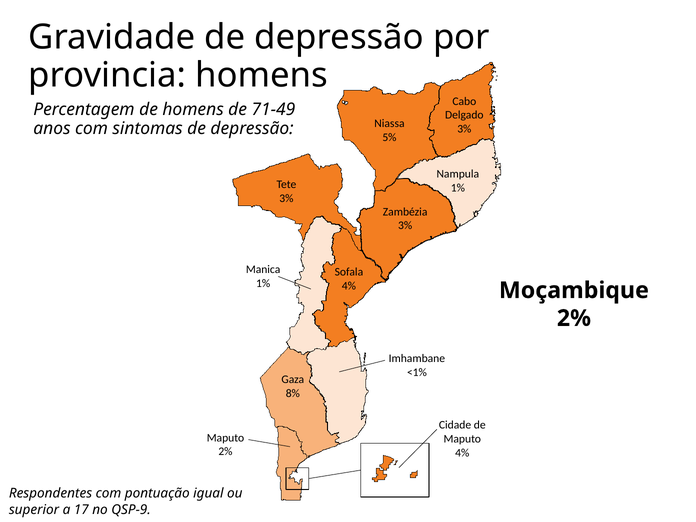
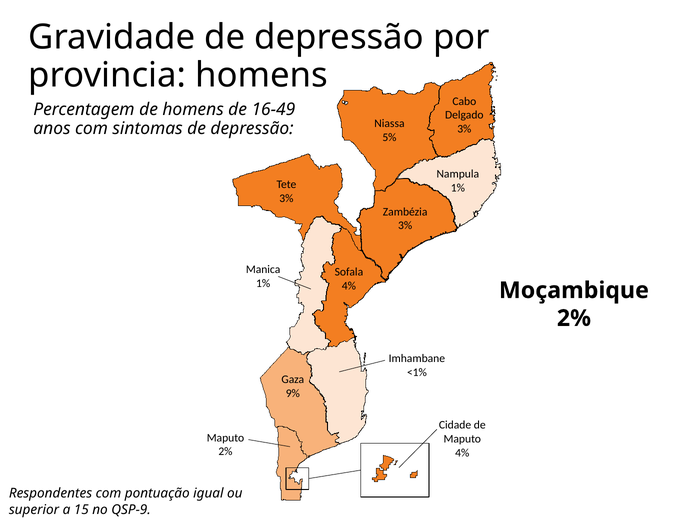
71-49: 71-49 -> 16-49 (273, 110)
8%: 8% -> 9% (293, 394)
17: 17 -> 15 (81, 510)
